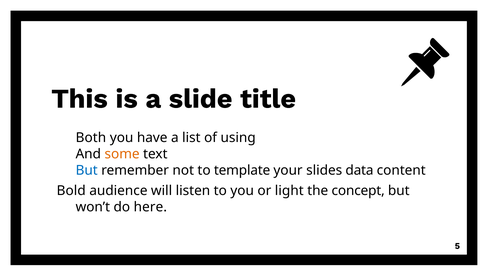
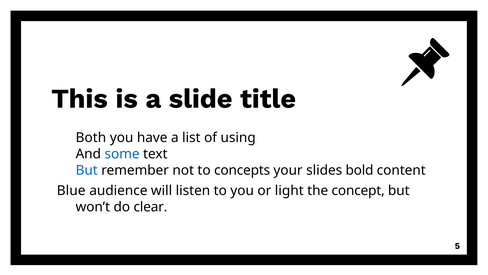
some colour: orange -> blue (122, 154)
template: template -> concepts (242, 170)
data: data -> bold (359, 170)
Bold: Bold -> Blue (71, 190)
here: here -> clear (150, 207)
